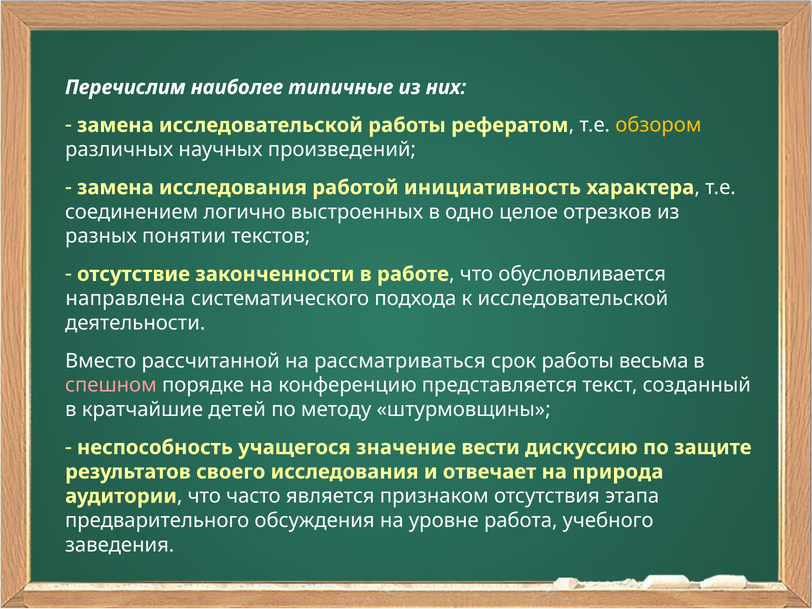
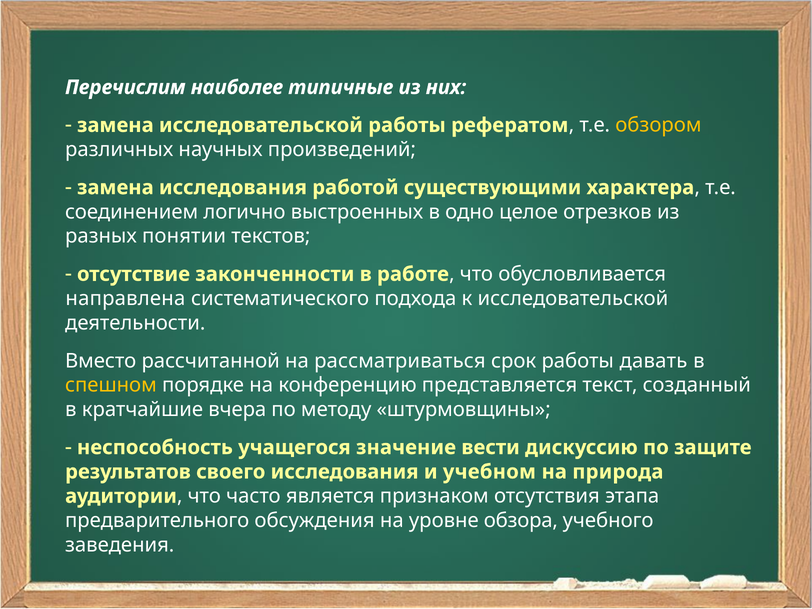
инициативность: инициативность -> существующими (493, 188)
весьма: весьма -> давать (653, 361)
спешном colour: pink -> yellow (111, 385)
детей: детей -> вчера (237, 410)
отвечает: отвечает -> учебном (489, 472)
работа: работа -> обзора (521, 521)
